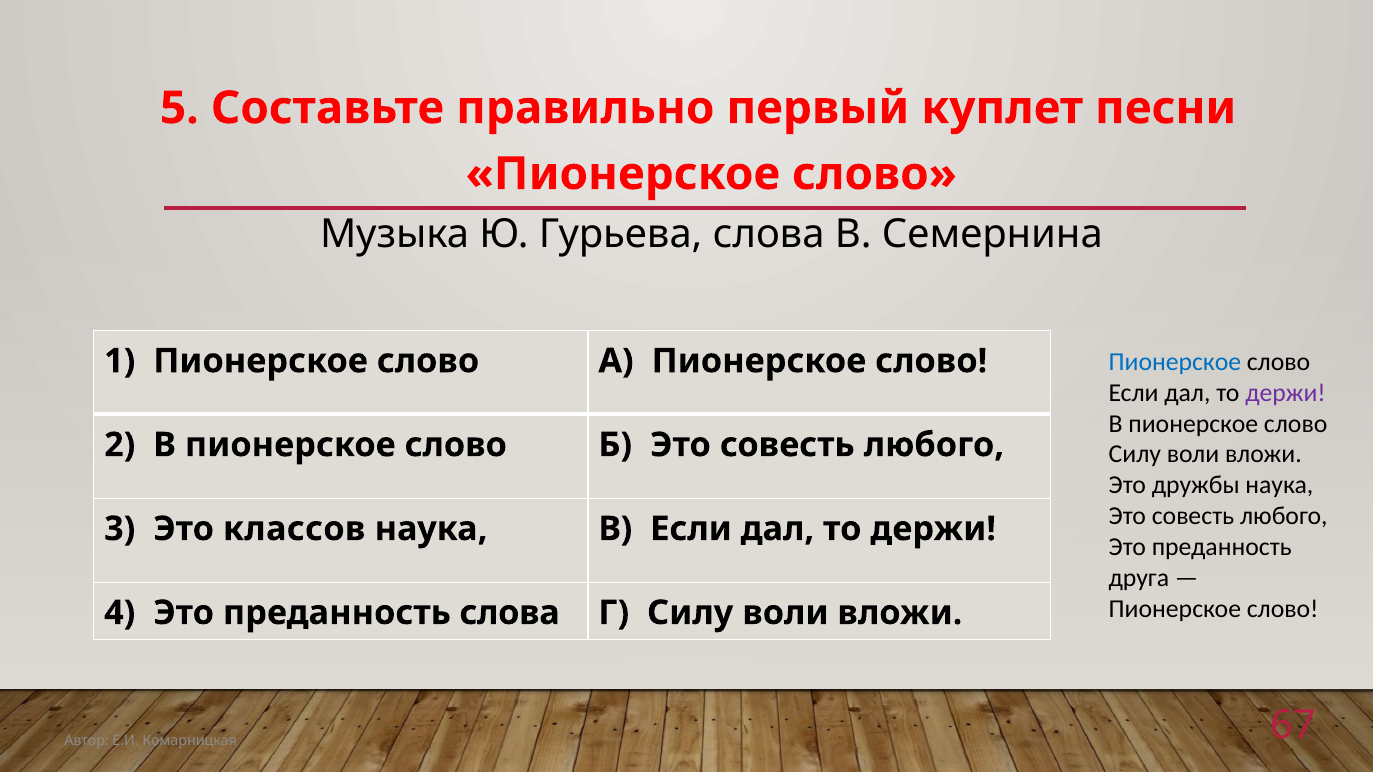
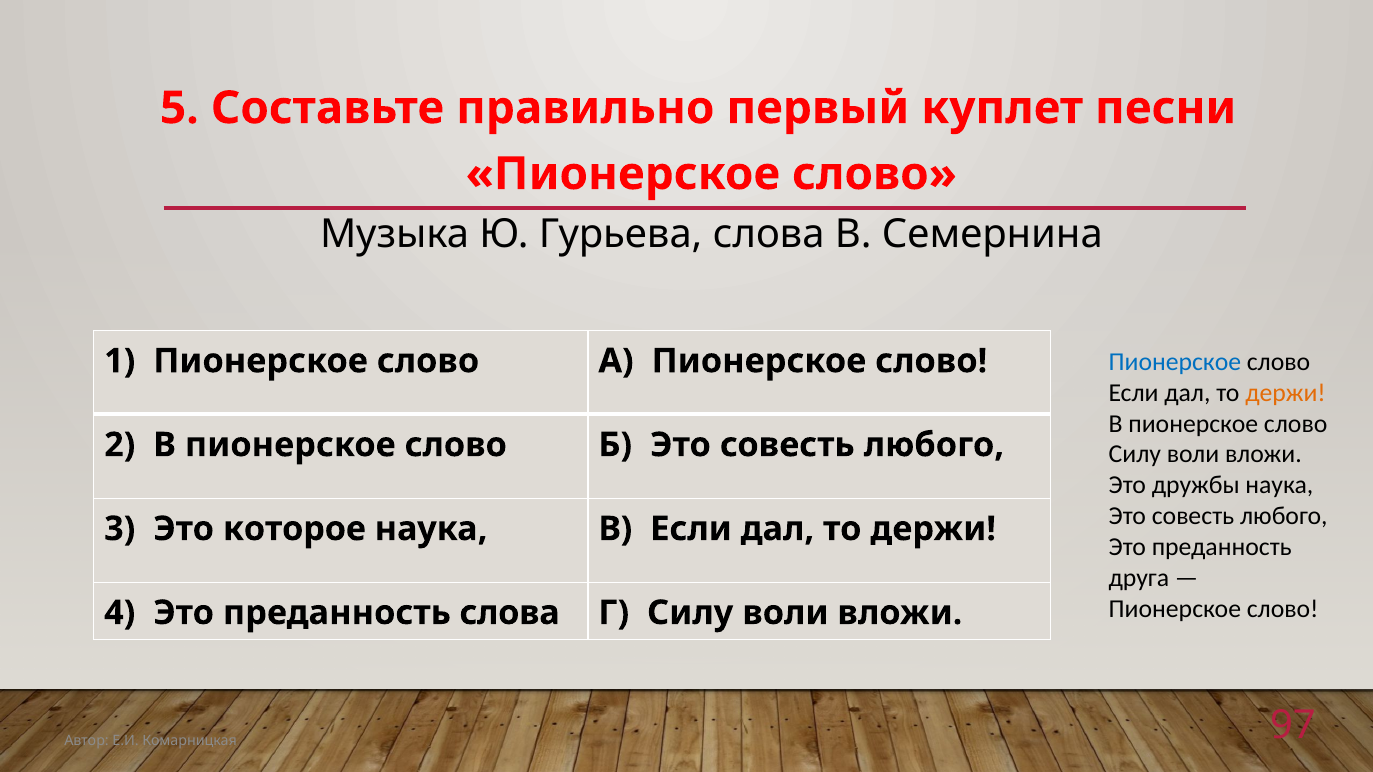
держи colour: purple -> orange (1286, 393)
классов: классов -> которое (294, 529)
67: 67 -> 97 (1293, 726)
